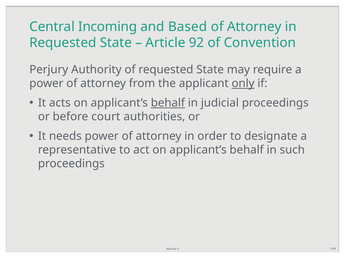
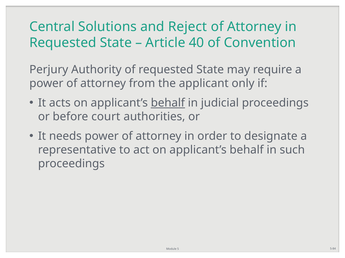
Incoming: Incoming -> Solutions (108, 27)
Based: Based -> Reject (188, 27)
92: 92 -> 40 (196, 43)
only underline: present -> none (243, 84)
